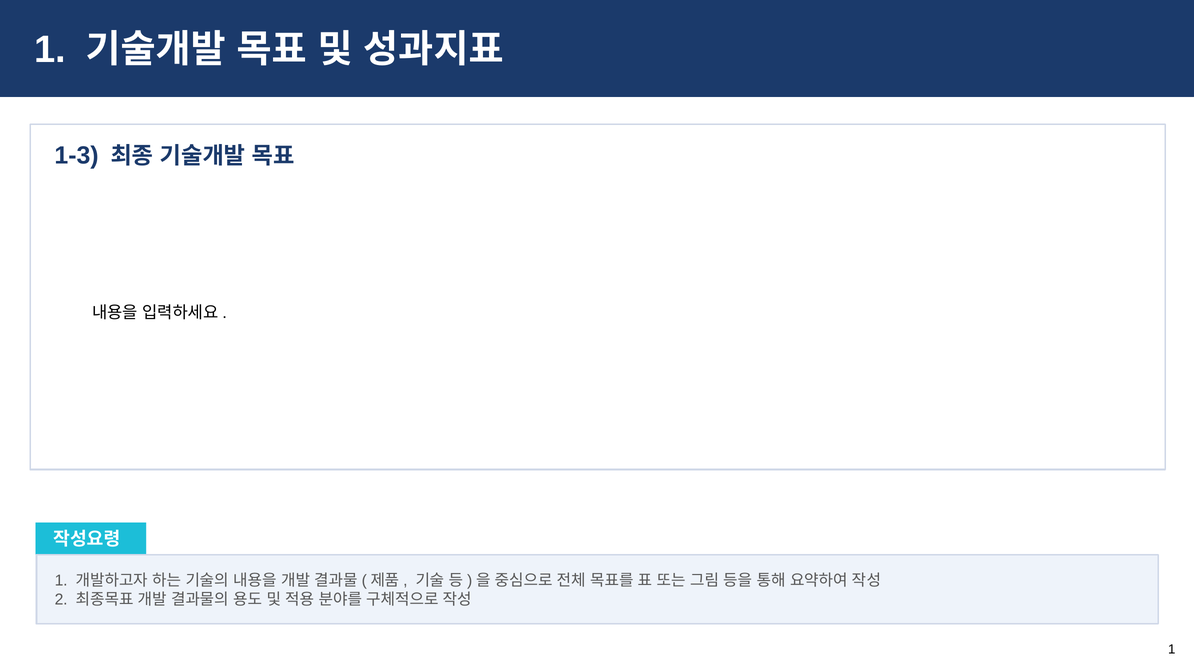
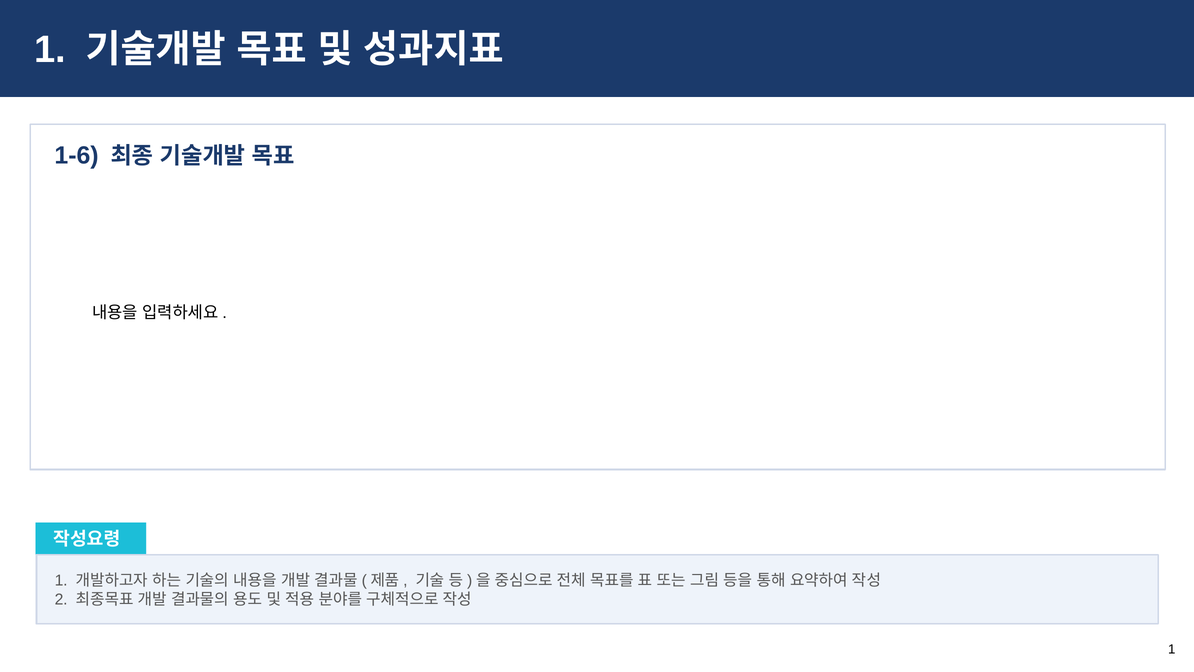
1-3: 1-3 -> 1-6 (77, 156)
